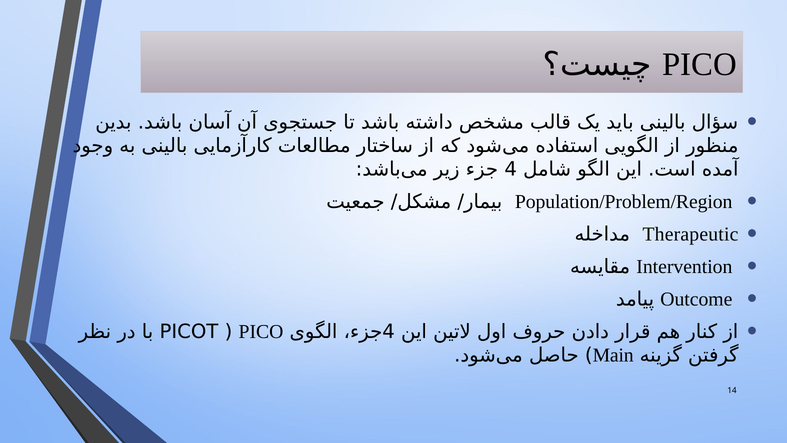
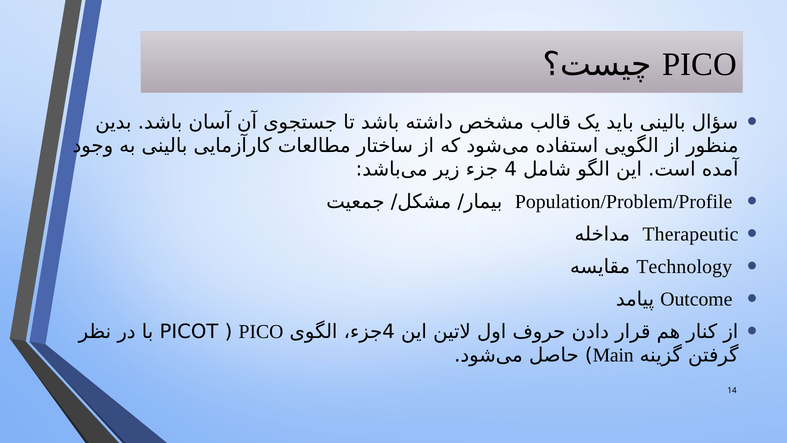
Population/Problem/Region: Population/Problem/Region -> Population/Problem/Profile (624, 202)
Intervention: Intervention -> Technology (684, 267)
